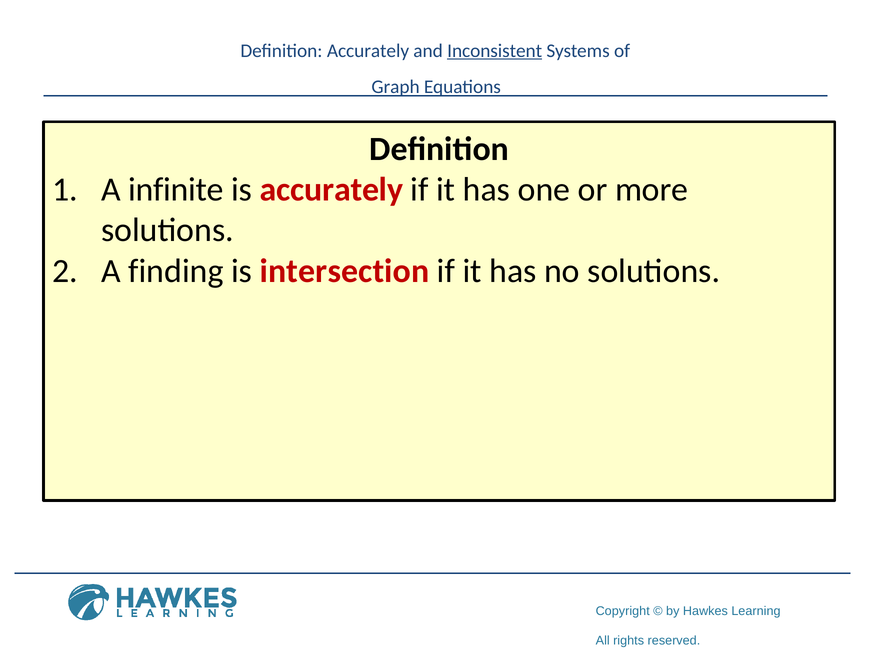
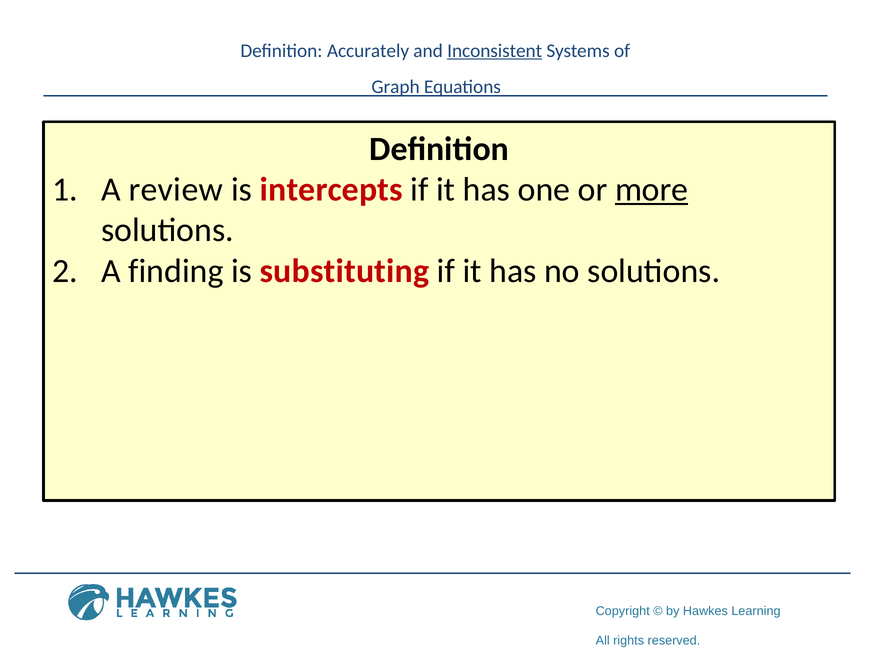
infinite: infinite -> review (176, 190)
is accurately: accurately -> intercepts (331, 190)
more underline: none -> present (652, 190)
intersection: intersection -> substituting (344, 271)
